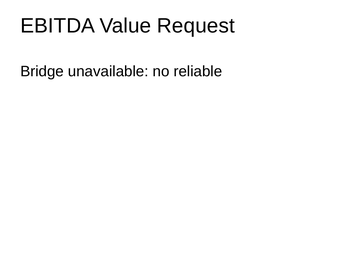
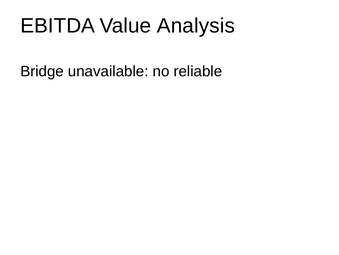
Request: Request -> Analysis (196, 26)
